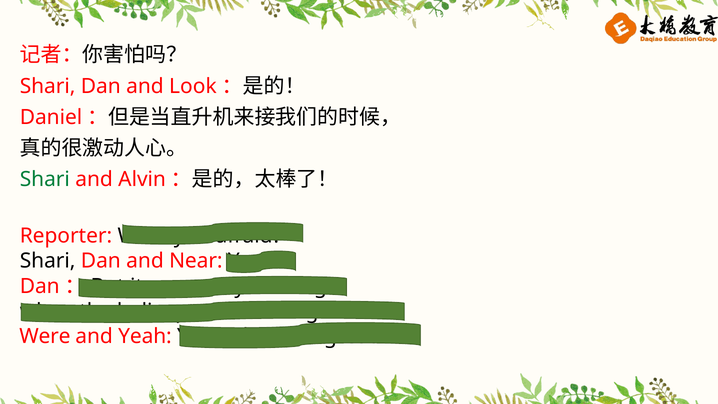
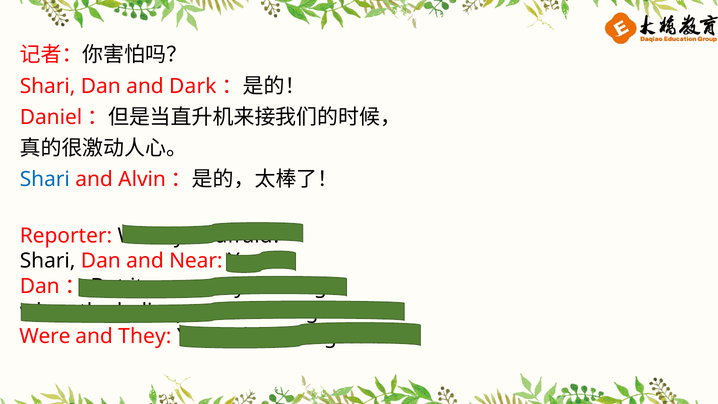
Look: Look -> Dark (193, 86)
Shari colour: green -> blue (45, 180)
and Yeah: Yeah -> They (145, 336)
